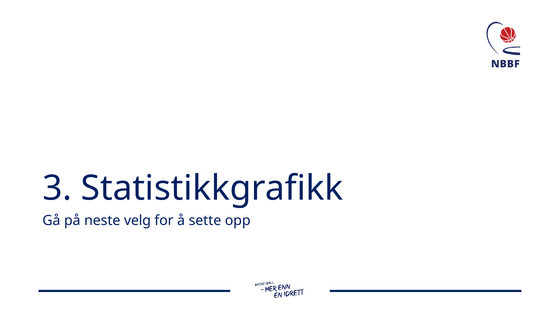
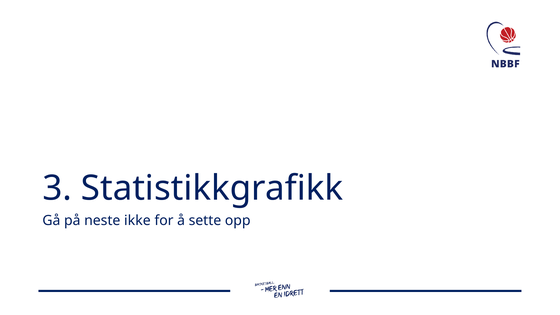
velg: velg -> ikke (137, 220)
